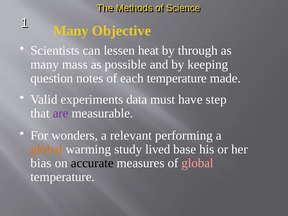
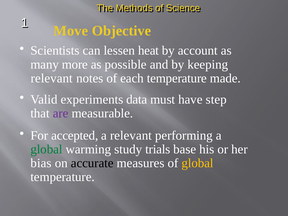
Many: Many -> Move (71, 31)
through: through -> account (198, 51)
mass: mass -> more (75, 64)
question: question -> relevant (52, 78)
wonders: wonders -> accepted (75, 135)
global colour: orange -> green (46, 149)
lived: lived -> trials (158, 149)
global colour: pink -> yellow (197, 163)
